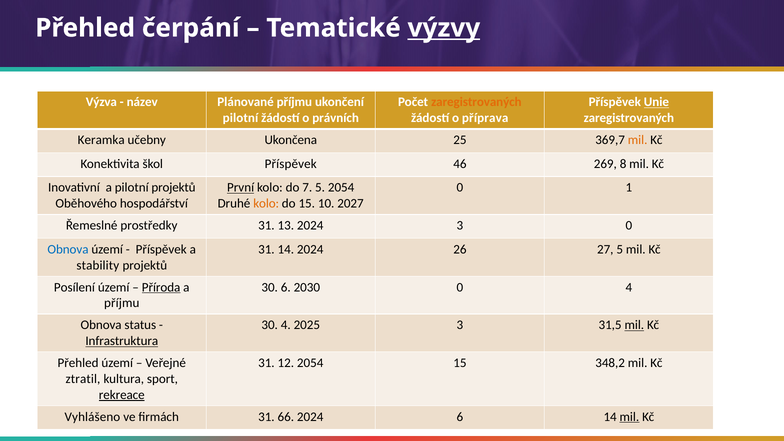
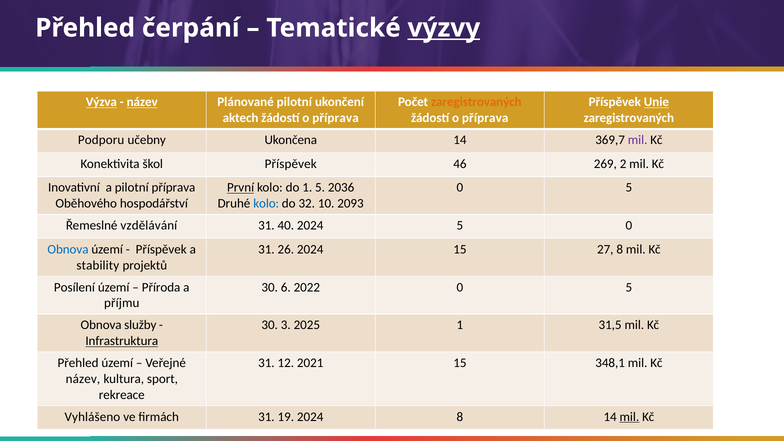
Výzva underline: none -> present (101, 102)
název underline: none -> present (142, 102)
Plánované příjmu: příjmu -> pilotní (294, 102)
pilotní: pilotní -> aktech (241, 118)
právních: právních -> příprava (335, 118)
Keramka: Keramka -> Podporu (101, 140)
Ukončena 25: 25 -> 14 (460, 140)
mil colour: orange -> purple (638, 140)
8: 8 -> 2 (623, 164)
pilotní projektů: projektů -> příprava (173, 188)
do 7: 7 -> 1 (307, 188)
5 2054: 2054 -> 2036 (341, 188)
1: 1 -> 5 (629, 188)
kolo colour: orange -> blue (266, 204)
do 15: 15 -> 32 (307, 204)
2027: 2027 -> 2093 (351, 204)
prostředky: prostředky -> vzdělávání (149, 226)
13: 13 -> 40 (286, 226)
2024 3: 3 -> 5 (460, 226)
31 14: 14 -> 26 (286, 249)
2024 26: 26 -> 15 (460, 249)
27 5: 5 -> 8 (620, 249)
Příroda underline: present -> none (161, 287)
2030: 2030 -> 2022 (307, 287)
4: 4 -> 5 (629, 287)
status: status -> služby (140, 325)
30 4: 4 -> 3 (286, 325)
2025 3: 3 -> 1 (460, 325)
mil underline: present -> none (634, 325)
12 2054: 2054 -> 2021 (310, 363)
348,2: 348,2 -> 348,1 (610, 363)
ztratil: ztratil -> název (83, 379)
rekreace underline: present -> none (122, 395)
66: 66 -> 19 (286, 417)
2024 6: 6 -> 8 (460, 417)
